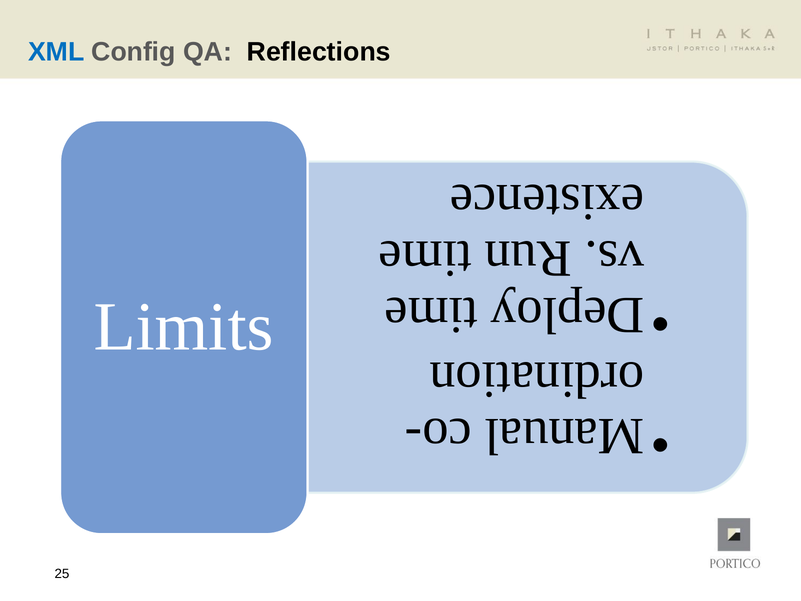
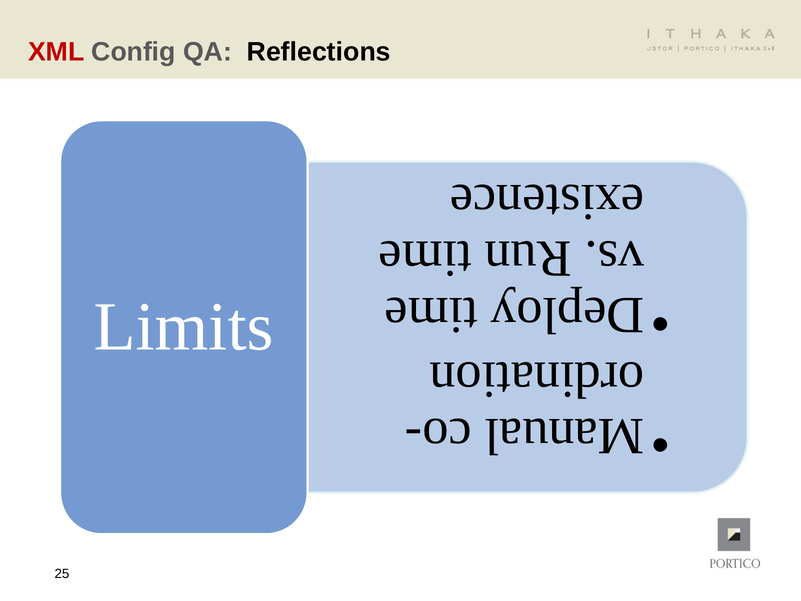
XML colour: blue -> red (56, 52)
